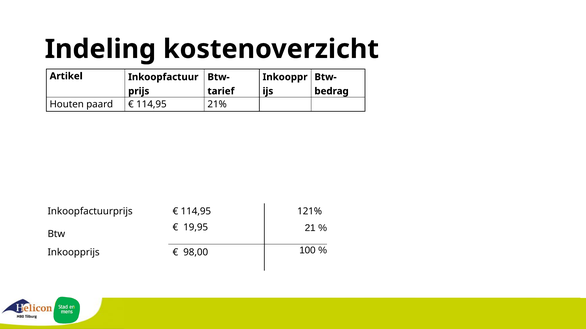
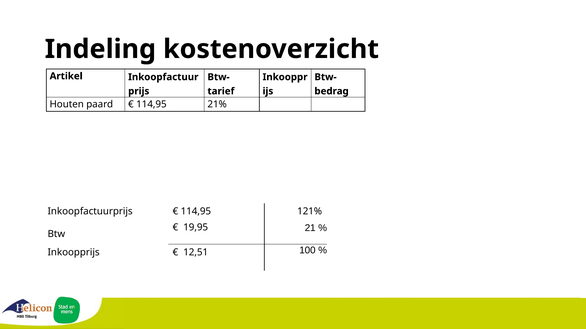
98,00: 98,00 -> 12,51 (196, 253)
